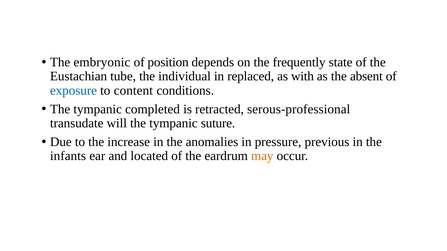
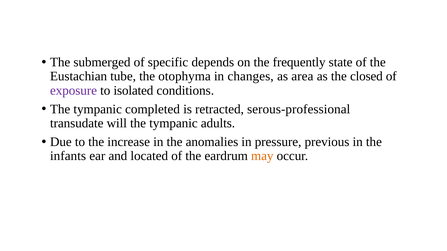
embryonic: embryonic -> submerged (102, 62)
position: position -> specific (168, 62)
individual: individual -> otophyma (185, 76)
replaced: replaced -> changes (251, 76)
with: with -> area (302, 76)
absent: absent -> closed (366, 76)
exposure colour: blue -> purple (74, 91)
content: content -> isolated (133, 91)
suture: suture -> adults (218, 123)
